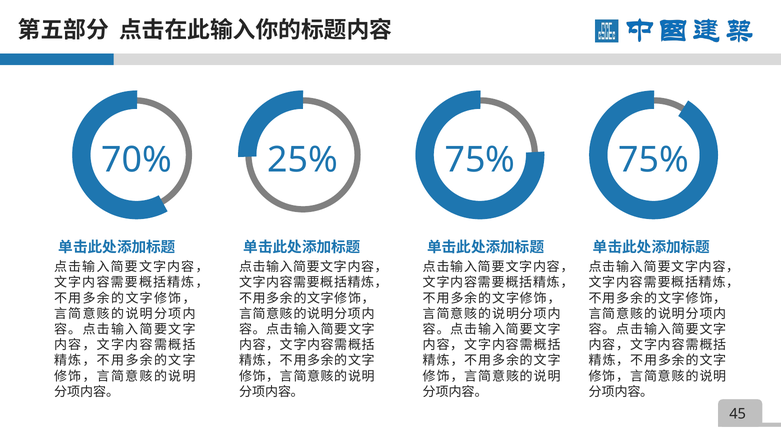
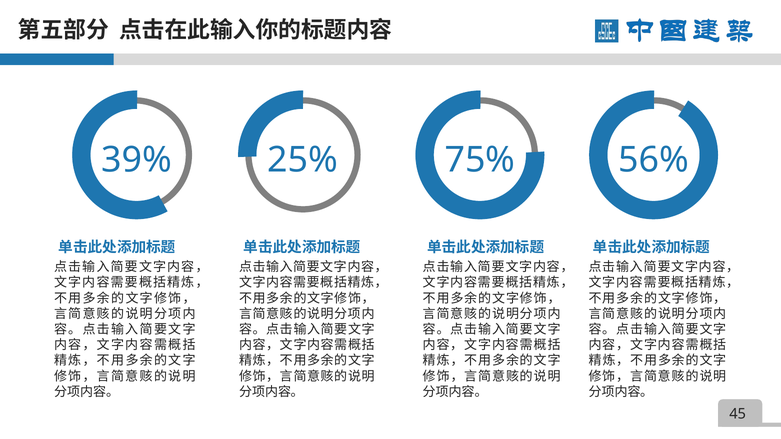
70%: 70% -> 39% (137, 160)
75%: 75% -> 56% (654, 160)
